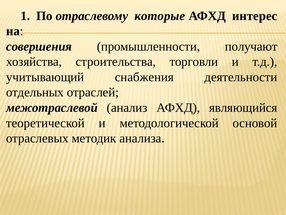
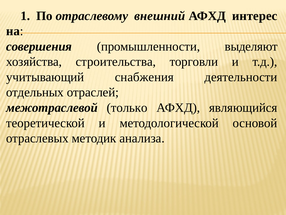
которые: которые -> внешний (160, 16)
получают: получают -> выделяют (251, 46)
анализ: анализ -> только (127, 107)
